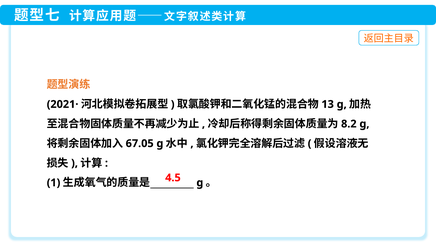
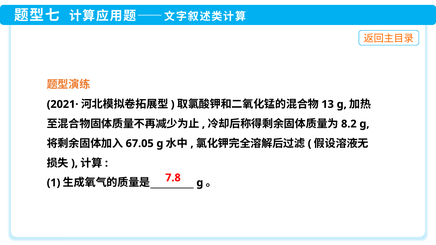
4.5: 4.5 -> 7.8 (173, 178)
